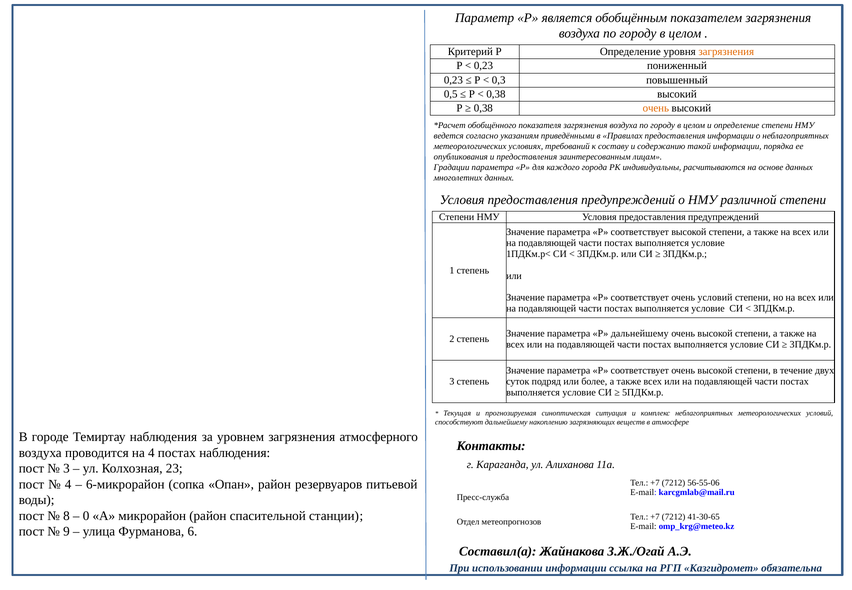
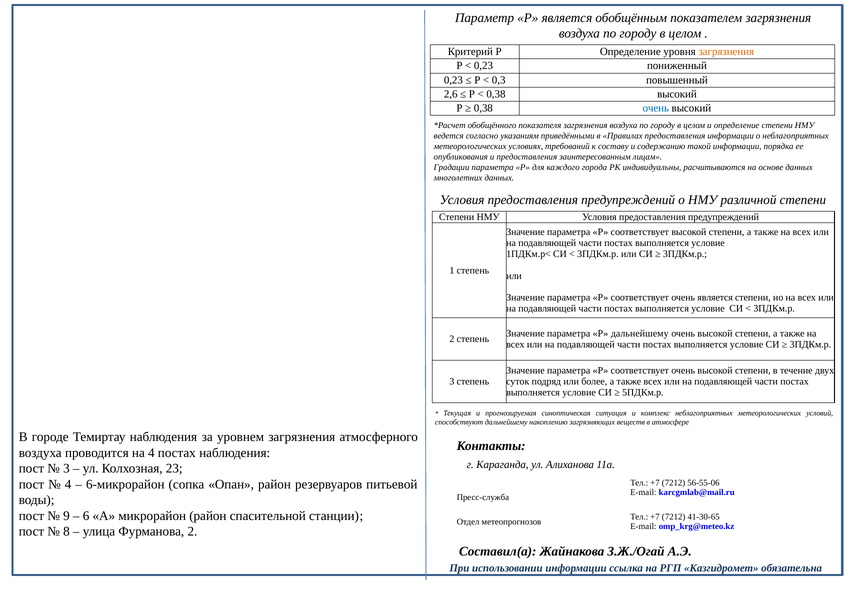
0,5: 0,5 -> 2,6 (451, 94)
очень colour: orange -> blue (656, 108)
очень условий: условий -> является (715, 298)
8: 8 -> 9 (66, 516)
0: 0 -> 6 (86, 516)
9: 9 -> 8 (66, 531)
Фурманова 6: 6 -> 2 (192, 531)
